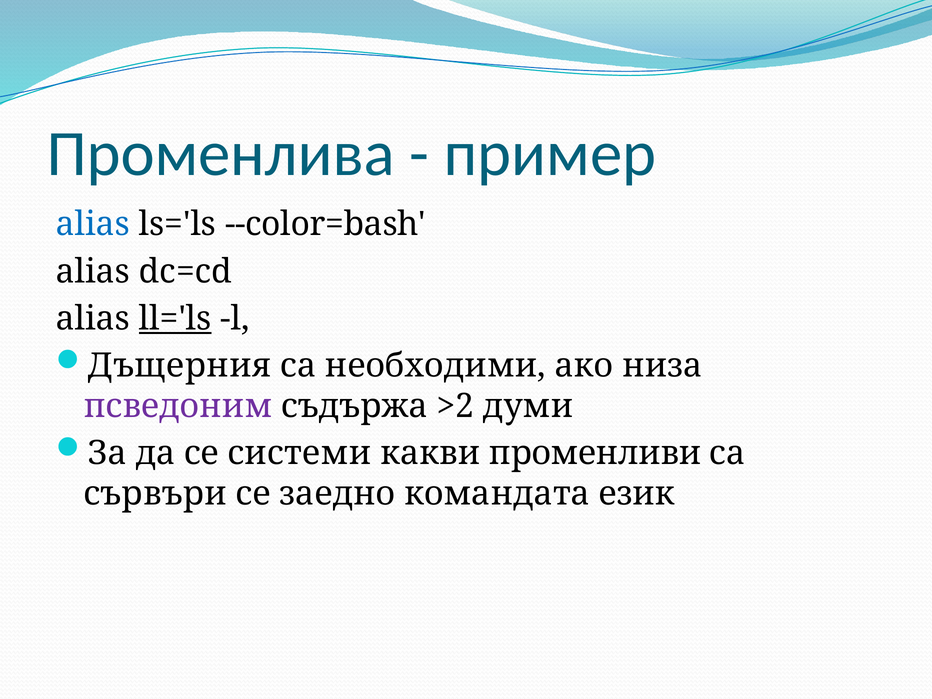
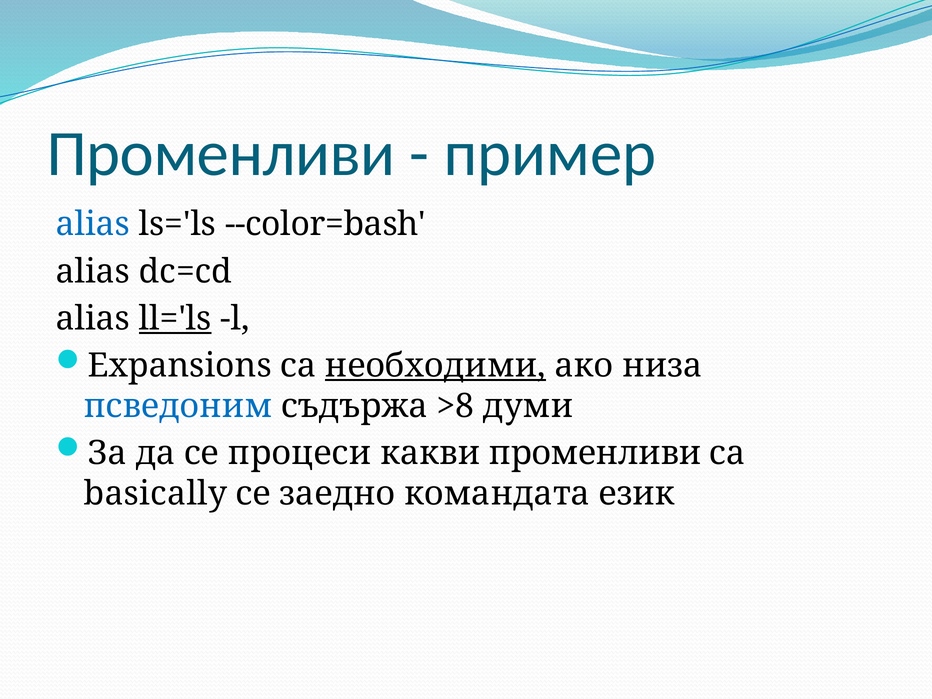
Променлива: Променлива -> Променливи (221, 154)
Дъщерния: Дъщерния -> Expansions (180, 366)
необходими underline: none -> present (435, 366)
псведоним colour: purple -> blue (178, 406)
>2: >2 -> >8 (455, 406)
системи: системи -> процеси (300, 453)
сървъри: сървъри -> basically (155, 493)
